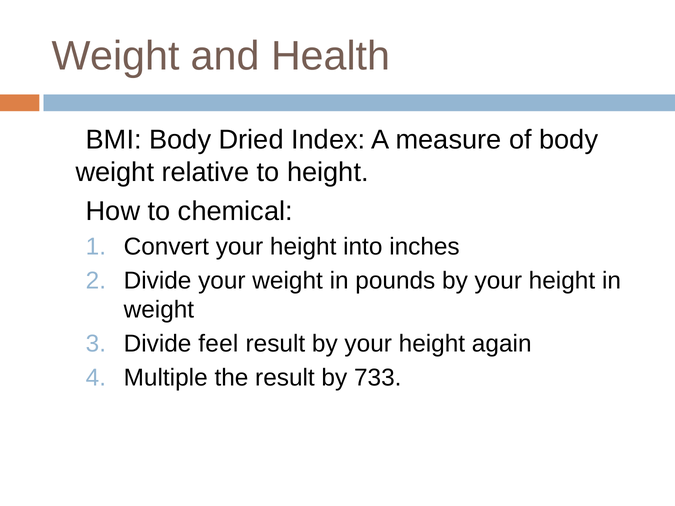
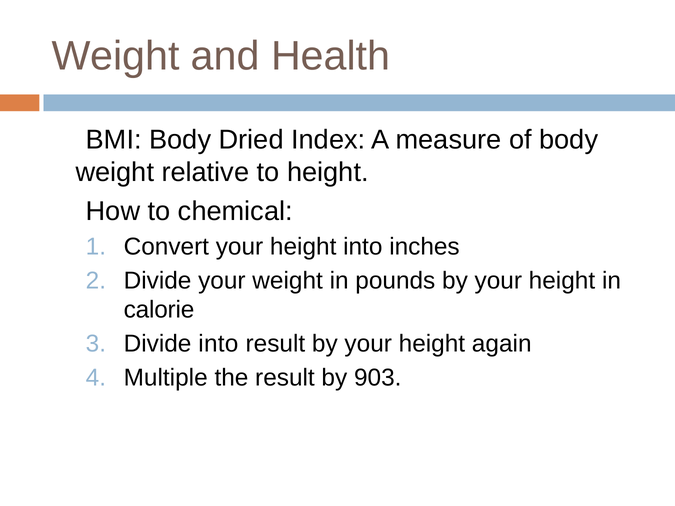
weight: weight -> calorie (159, 310)
Divide feel: feel -> into (218, 344)
733: 733 -> 903 (378, 378)
